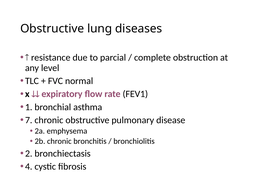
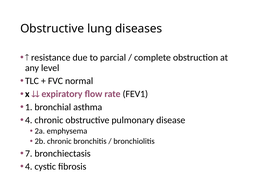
7: 7 -> 4 (29, 121)
2: 2 -> 7 (29, 154)
